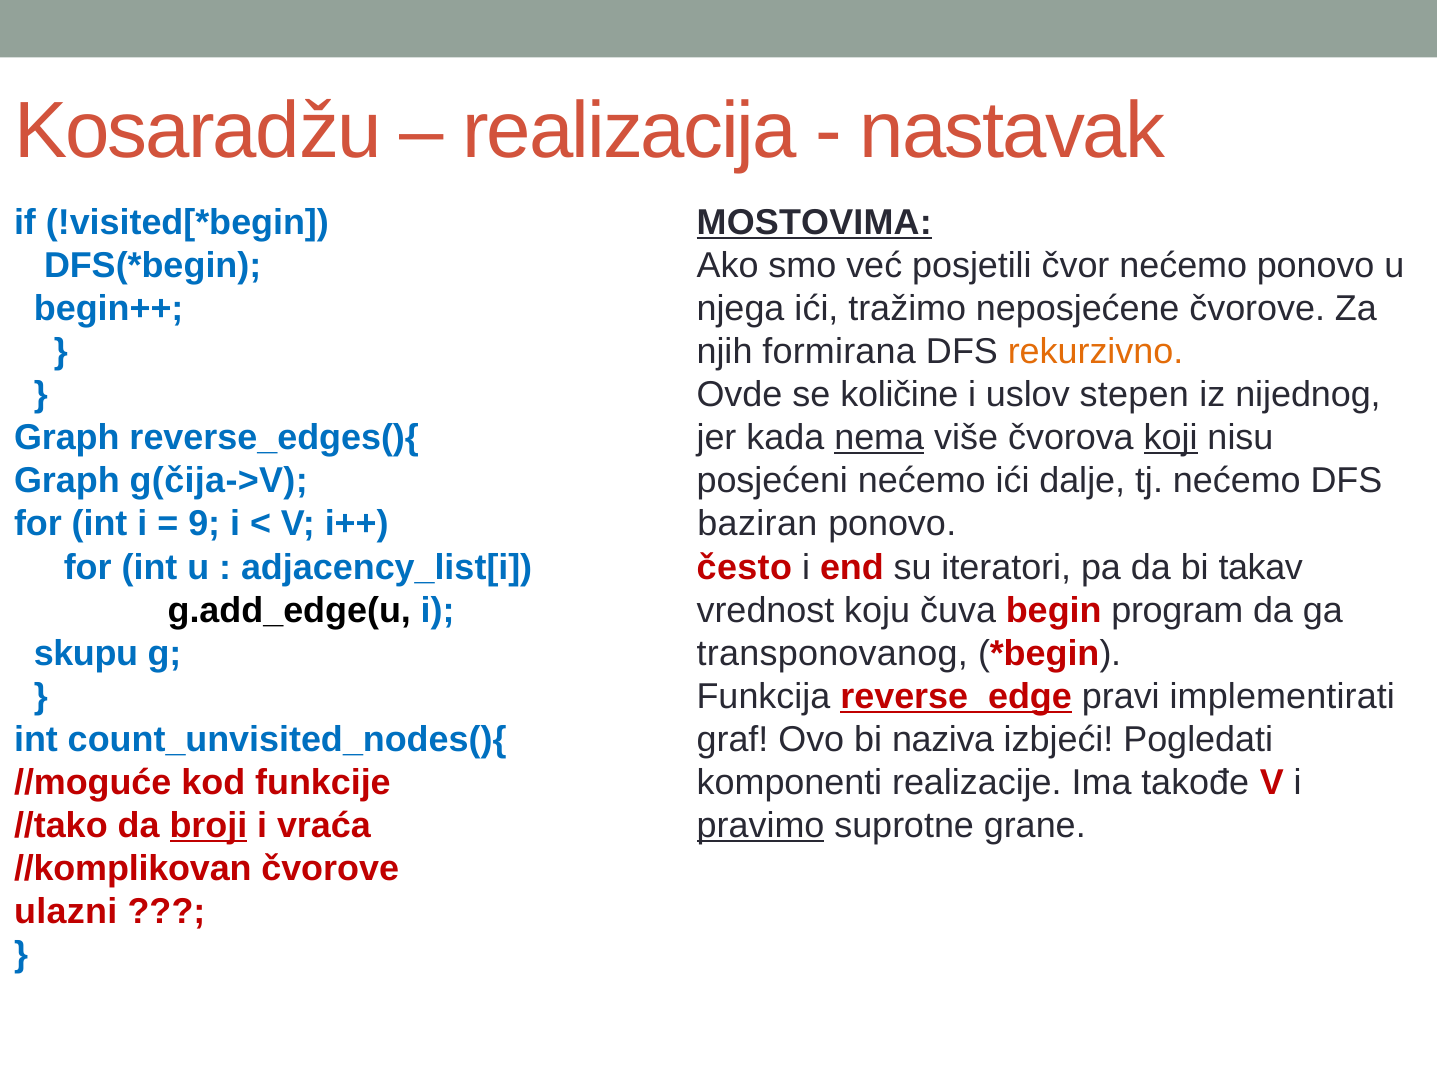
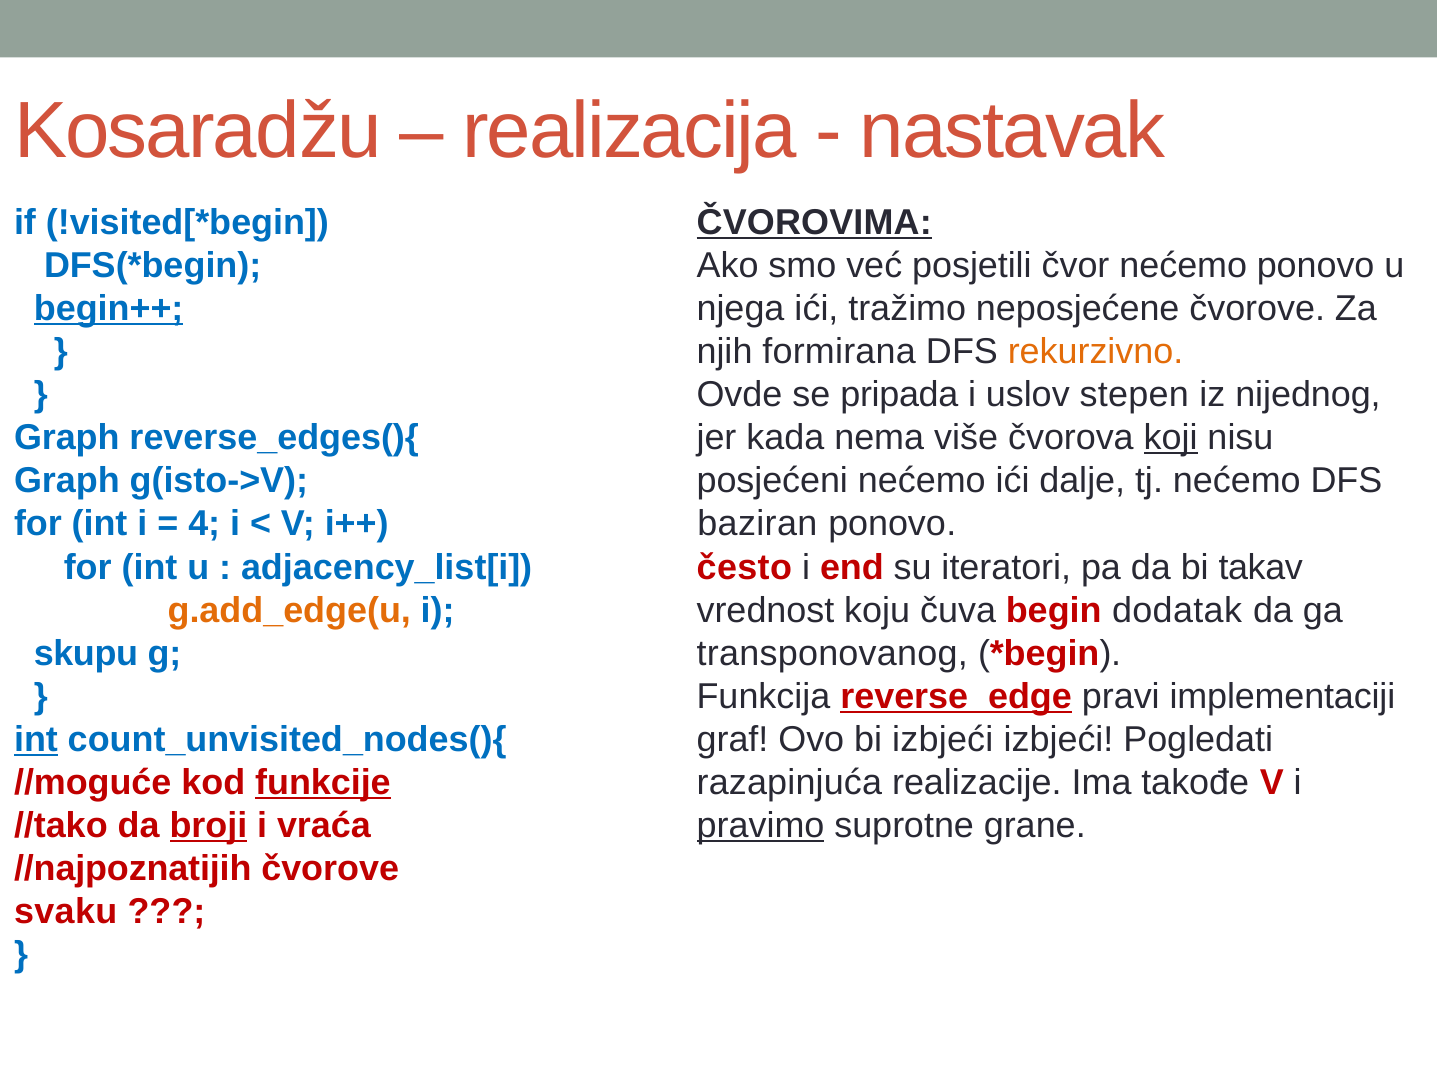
MOSTOVIMA: MOSTOVIMA -> ČVOROVIMA (814, 223)
begin++ underline: none -> present (109, 309)
količine: količine -> pripada (899, 395)
nema underline: present -> none (879, 438)
g(čija->V: g(čija->V -> g(isto->V (219, 481)
9: 9 -> 4 (204, 524)
g.add_edge(u colour: black -> orange (289, 611)
program: program -> dodatak (1177, 611)
implementirati: implementirati -> implementaciji (1282, 697)
int underline: none -> present (36, 740)
bi naziva: naziva -> izbjeći (943, 740)
funkcije underline: none -> present (323, 783)
komponenti: komponenti -> razapinjuća (789, 783)
//komplikovan: //komplikovan -> //najpoznatijih (133, 869)
ulazni: ulazni -> svaku (66, 912)
